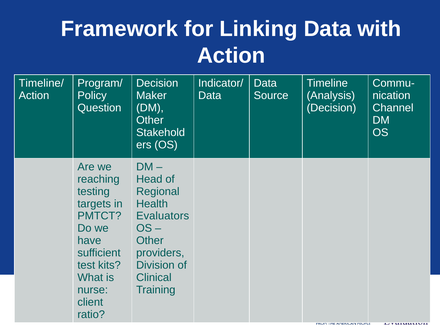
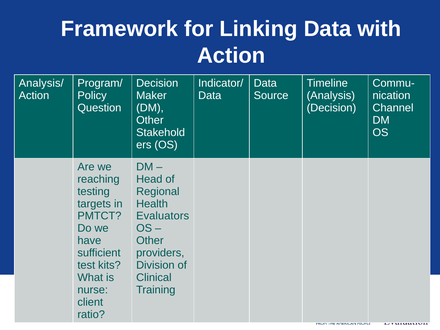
Timeline/: Timeline/ -> Analysis/ (41, 83)
